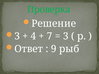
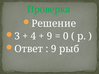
7: 7 -> 9 (50, 36)
3: 3 -> 0 (66, 36)
